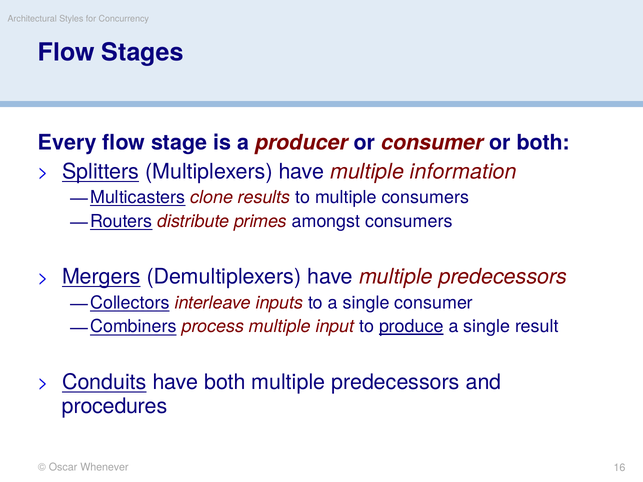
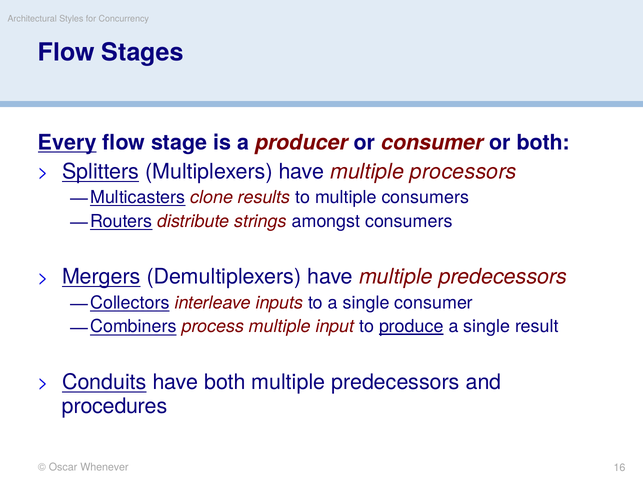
Every underline: none -> present (67, 143)
information: information -> processors (463, 172)
primes: primes -> strings (260, 221)
